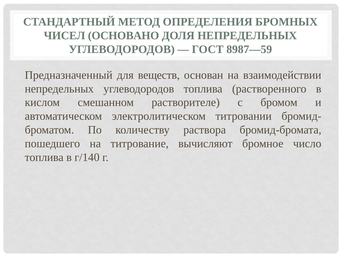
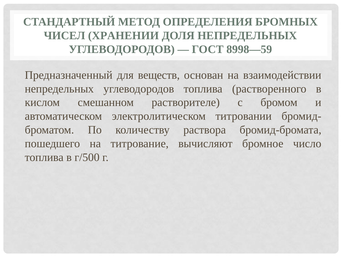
ОСНОВАНО: ОСНОВАНО -> ХРАНЕНИИ (123, 35)
8987—59: 8987—59 -> 8998—59 (249, 49)
г/140: г/140 -> г/500 (87, 157)
